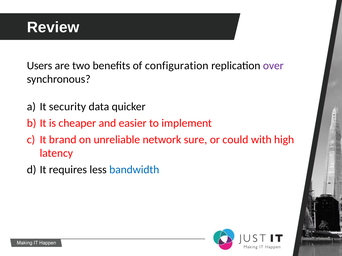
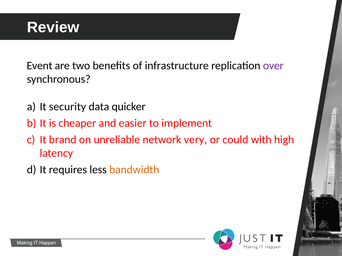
Users: Users -> Event (40, 66)
configuration: configuration -> infrastructure (177, 66)
sure: sure -> very (196, 140)
bandwidth colour: blue -> orange (134, 170)
